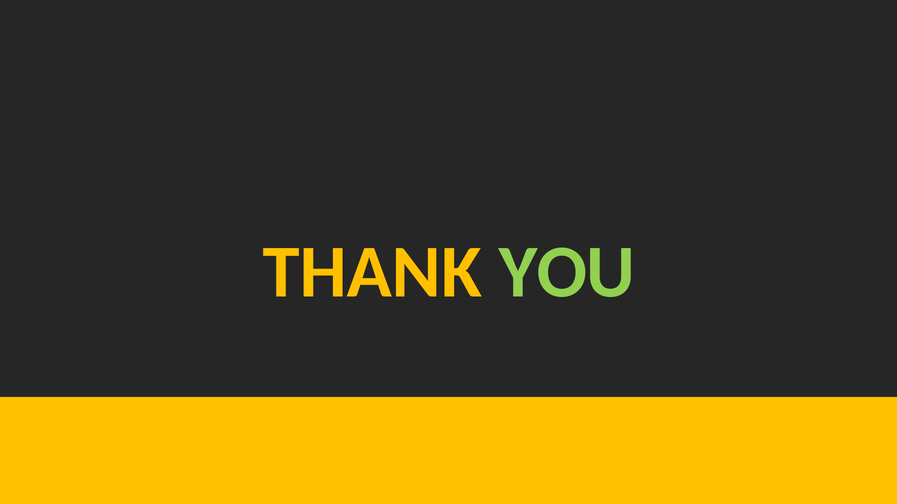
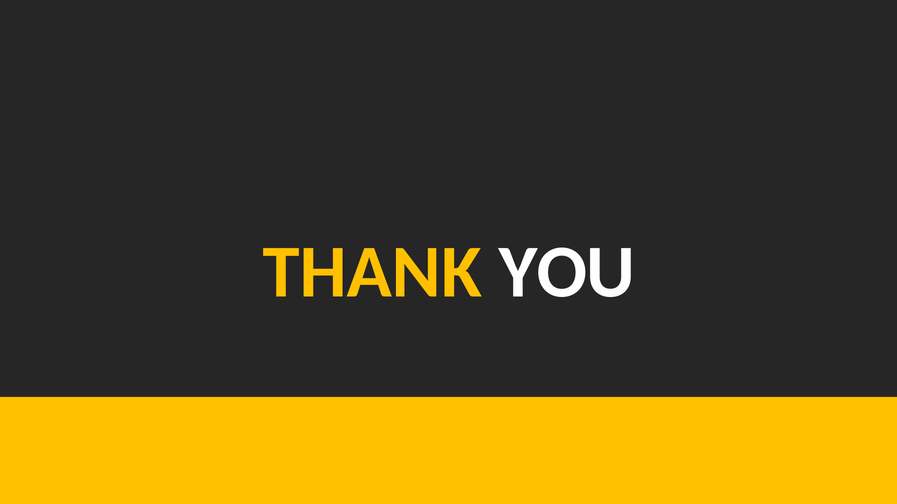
YOU colour: light green -> white (567, 272)
